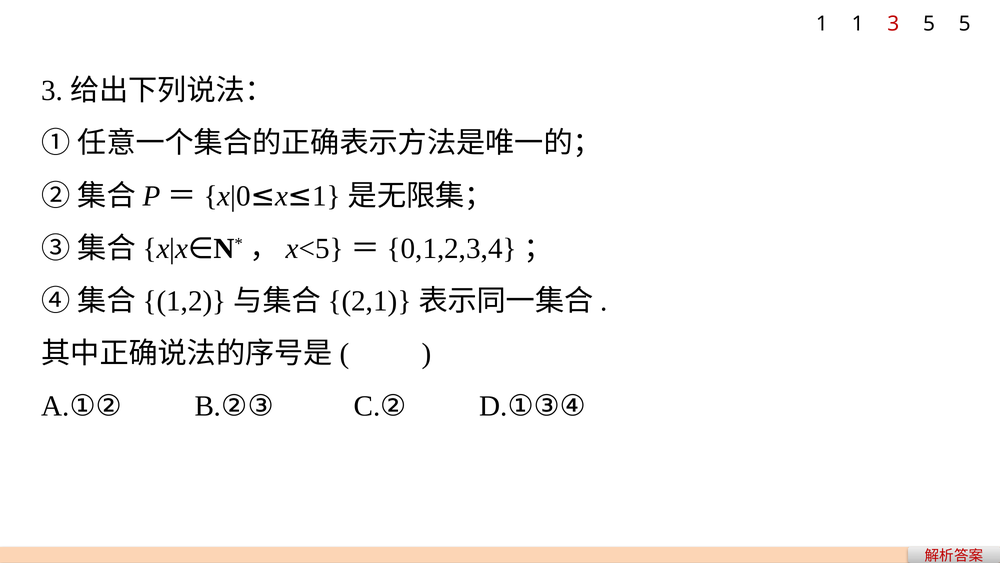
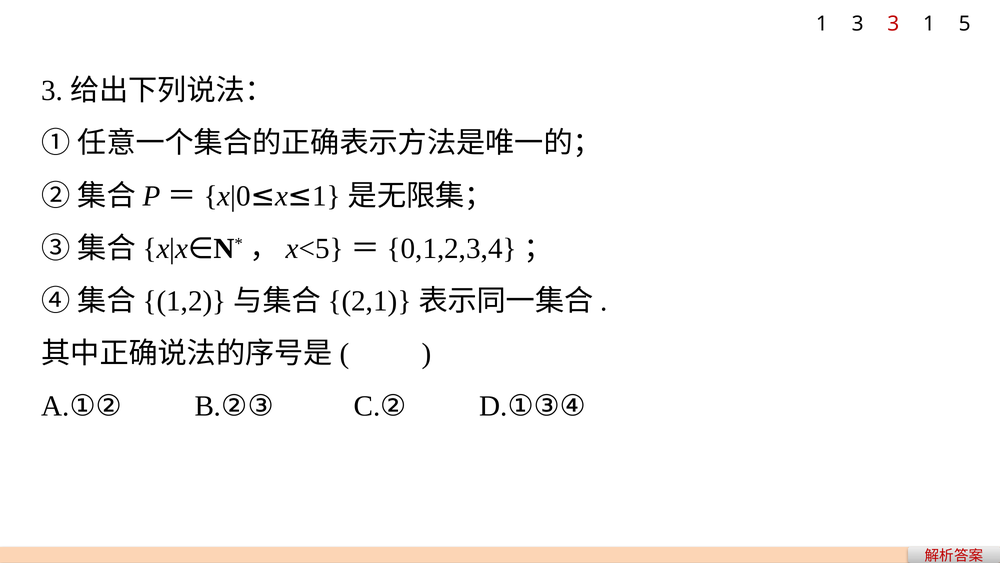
1 1: 1 -> 3 (858, 24)
3 5: 5 -> 1 (929, 24)
